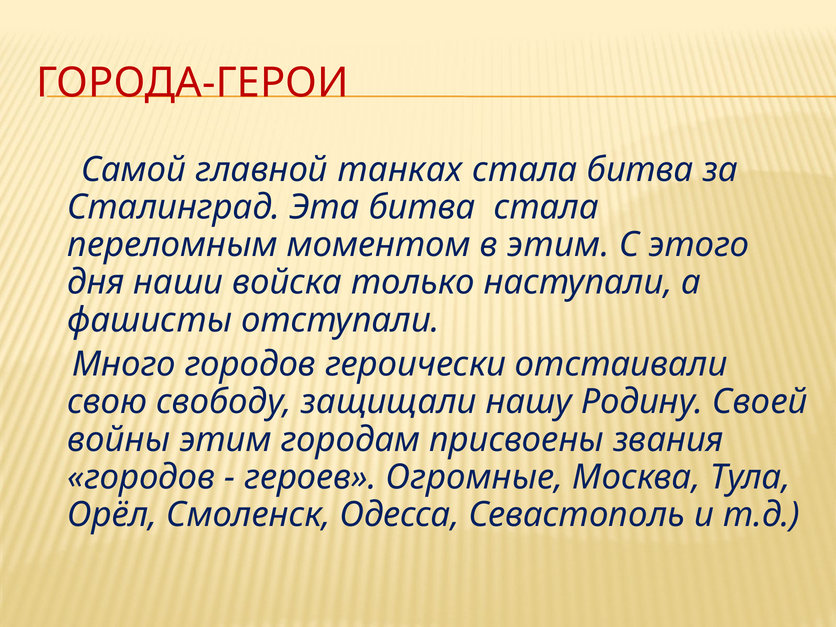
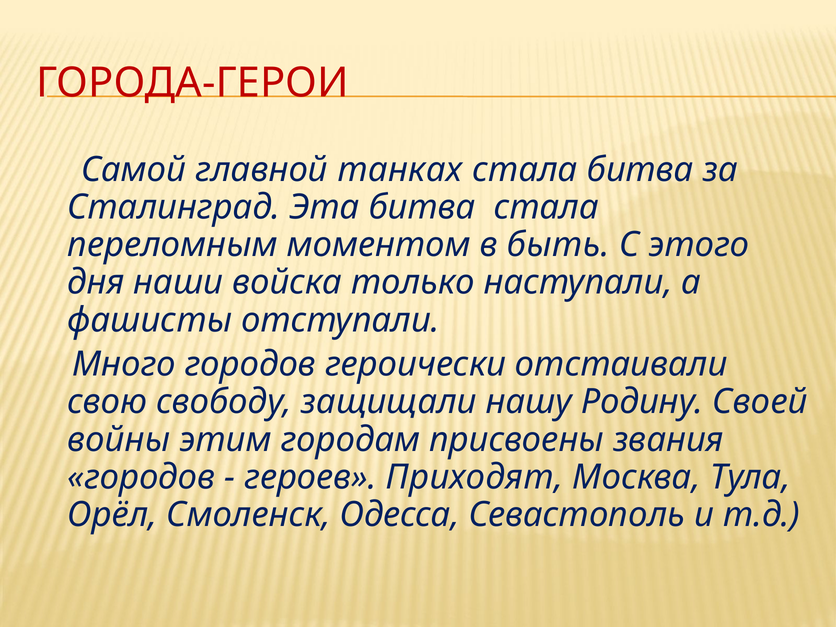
в этим: этим -> быть (558, 245)
Огромные: Огромные -> Приходят (474, 477)
